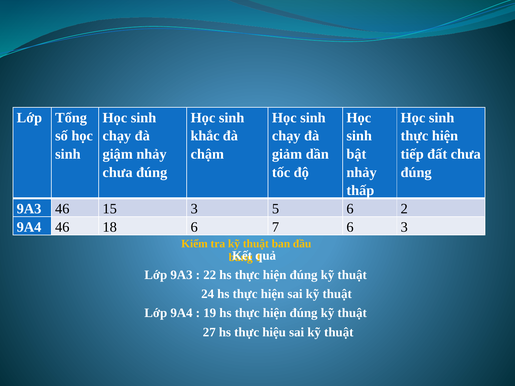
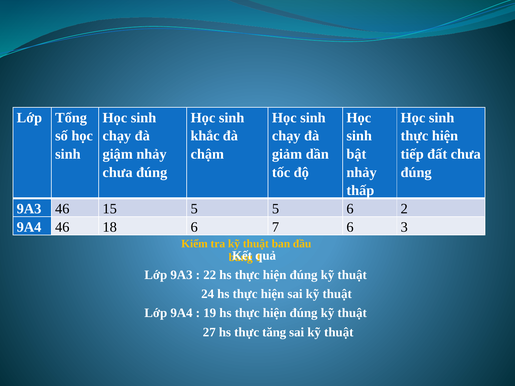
15 3: 3 -> 5 (194, 209)
hiệu: hiệu -> tăng (274, 332)
